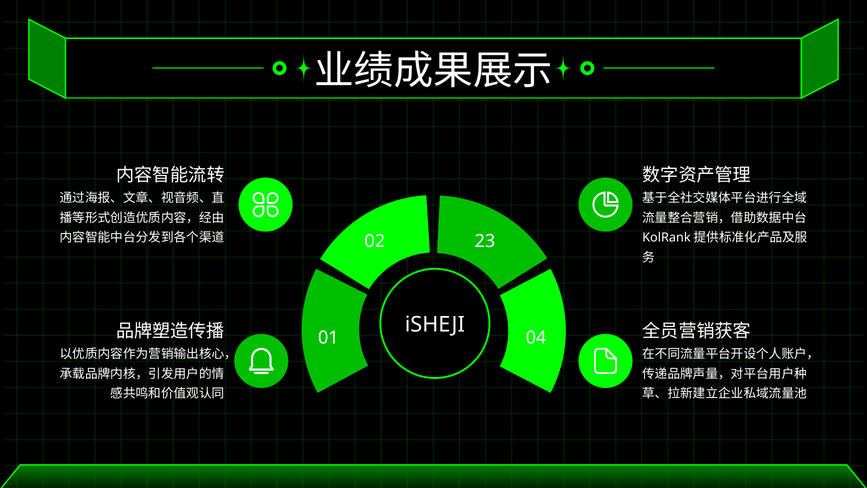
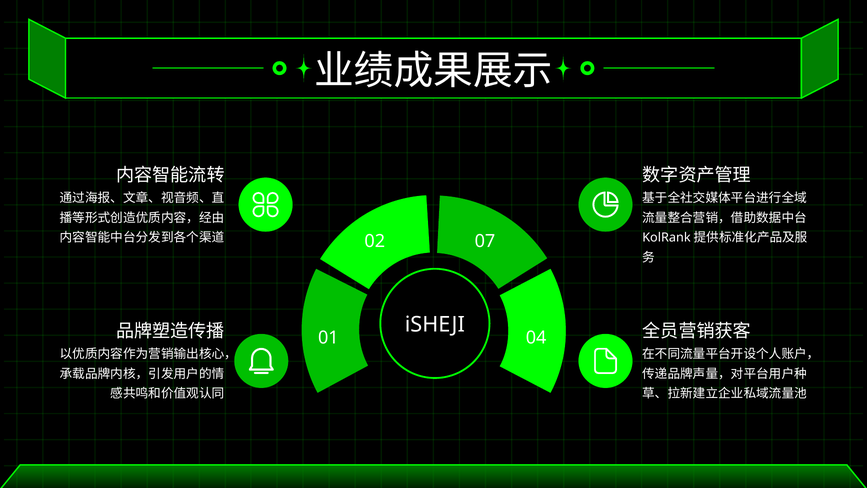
23: 23 -> 07 (485, 241)
